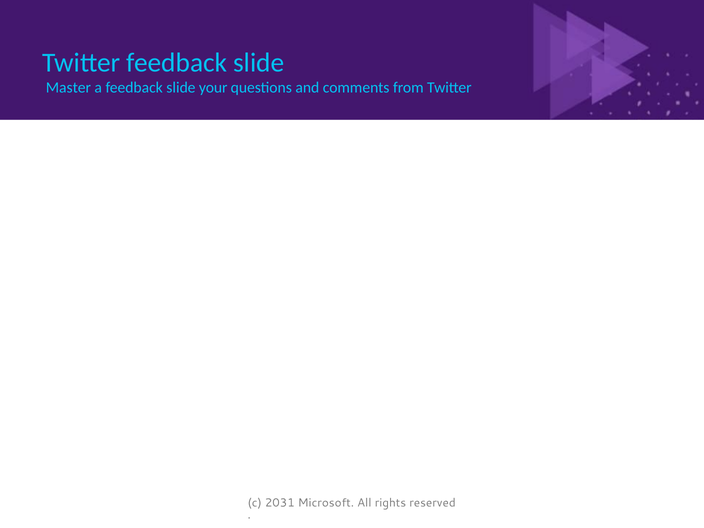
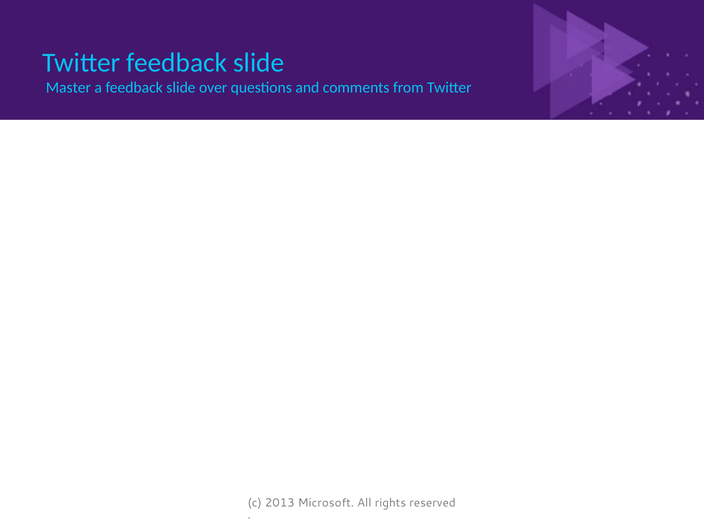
your: your -> over (213, 88)
2031: 2031 -> 2013 (280, 503)
